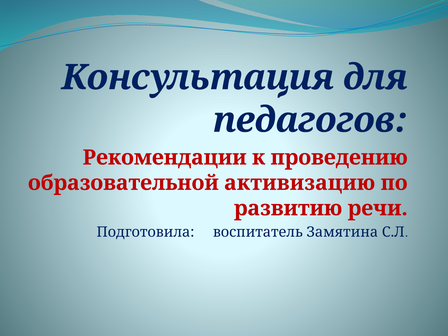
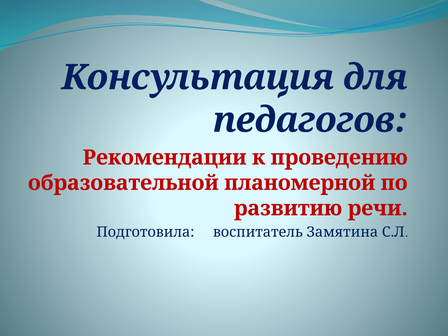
активизацию: активизацию -> планомерной (300, 183)
